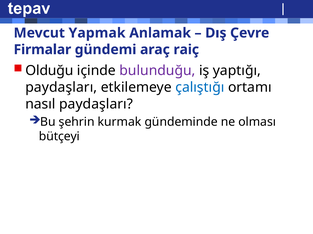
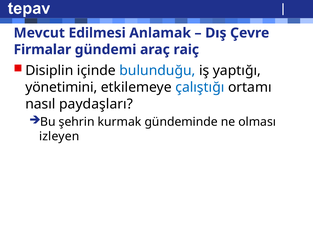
Yapmak: Yapmak -> Edilmesi (97, 33)
Olduğu: Olduğu -> Disiplin (49, 71)
bulunduğu colour: purple -> blue (157, 71)
paydaşları: paydaşları -> yönetimini (61, 88)
bütçeyi: bütçeyi -> izleyen (59, 137)
